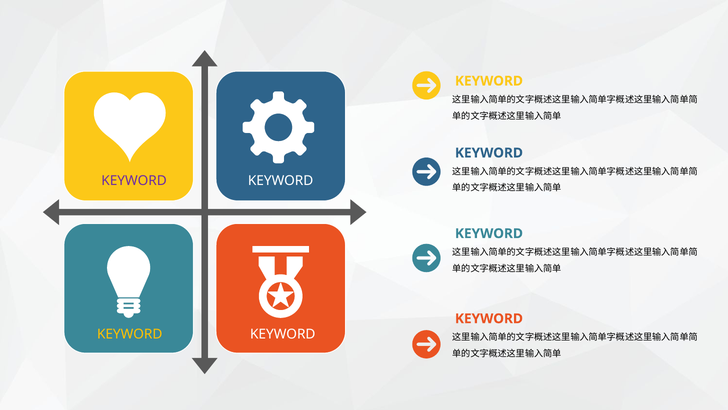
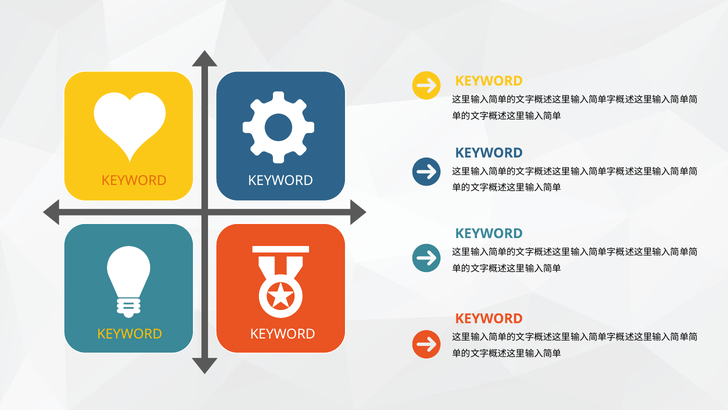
KEYWORD colour: purple -> orange (134, 180)
